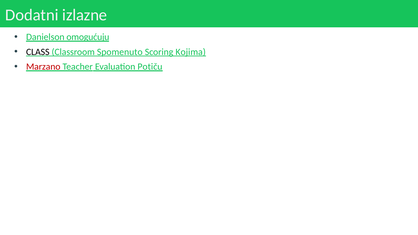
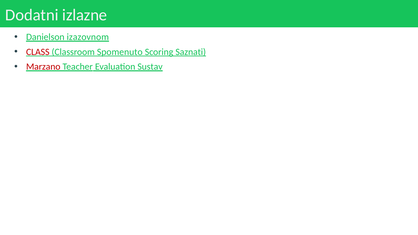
omogućuju: omogućuju -> izazovnom (88, 37)
CLASS colour: black -> red (38, 52)
Kojima: Kojima -> Saznati (191, 52)
Potiču: Potiču -> Sustav (150, 67)
